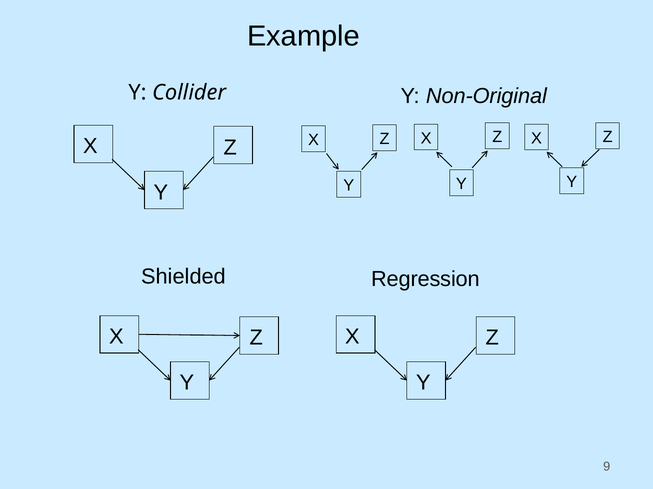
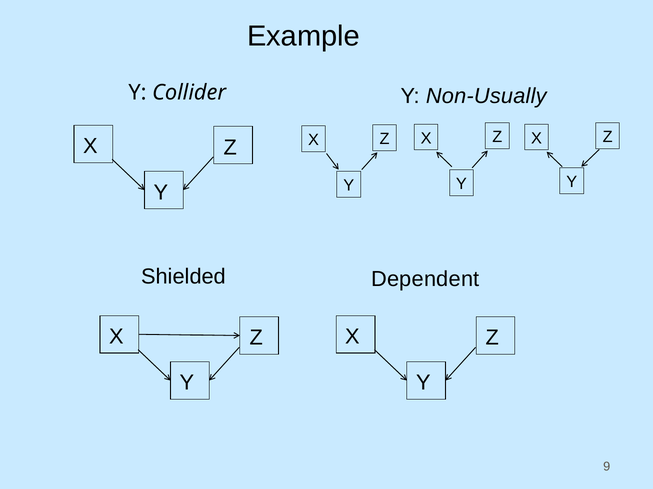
Non-Original: Non-Original -> Non-Usually (486, 96)
Regression: Regression -> Dependent (425, 279)
